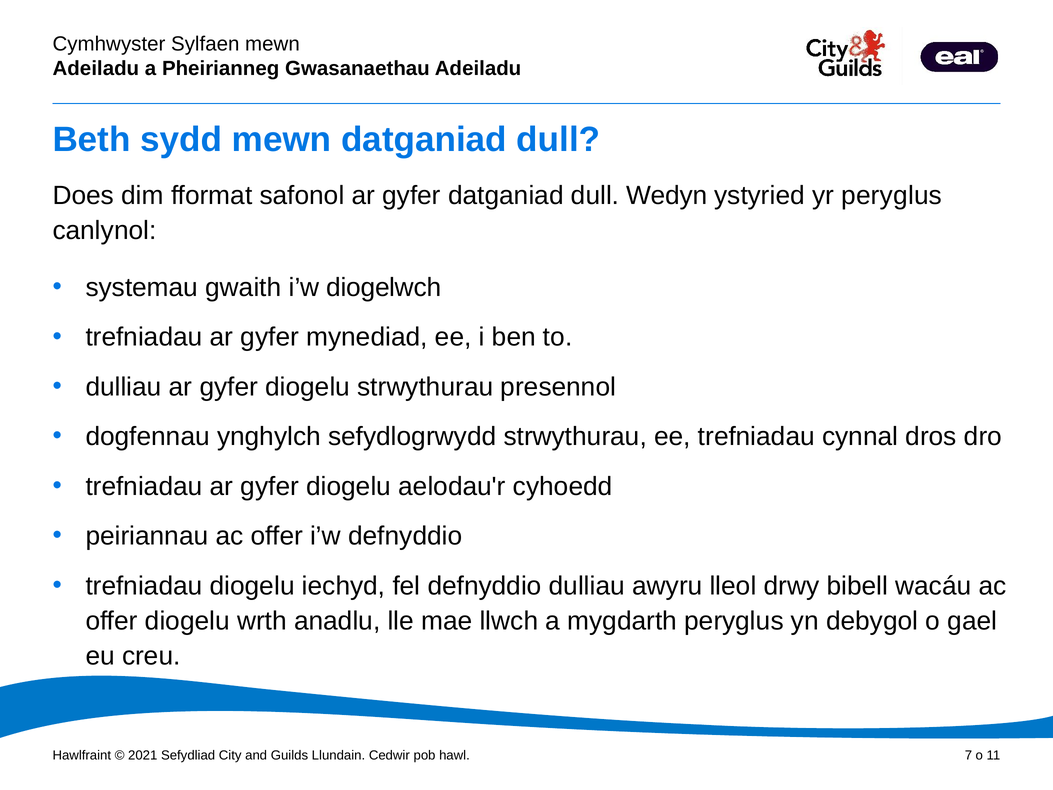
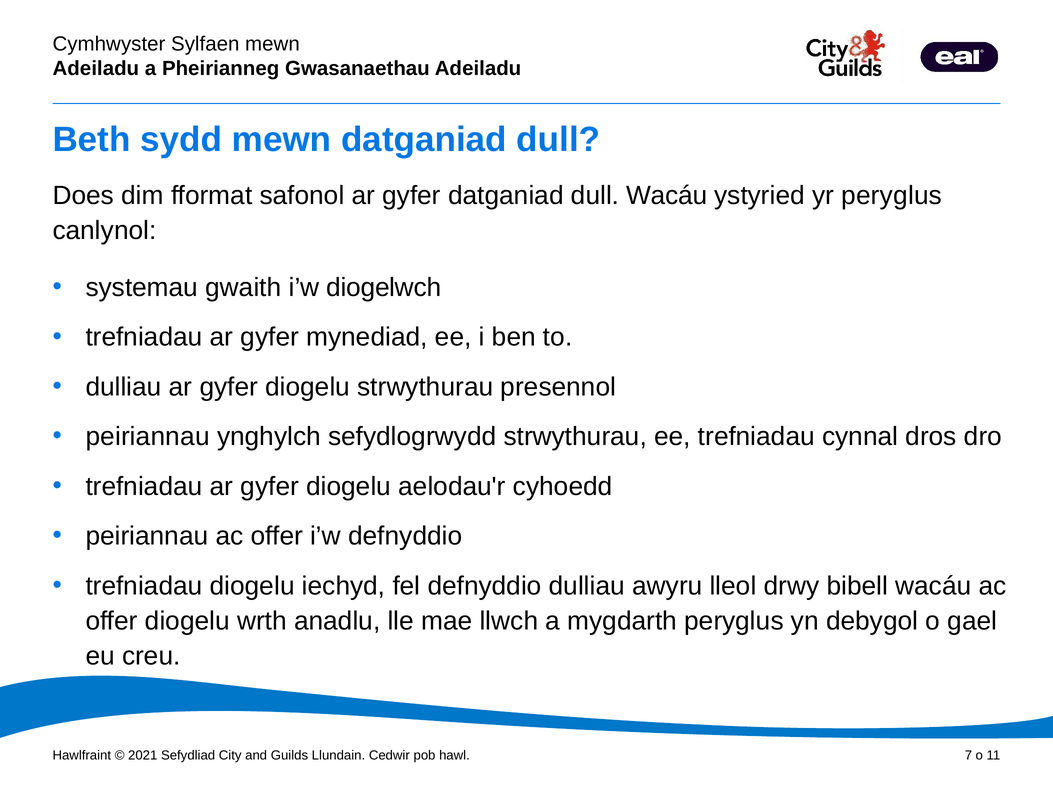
dull Wedyn: Wedyn -> Wacáu (667, 195)
dogfennau: dogfennau -> peiriannau (148, 437)
